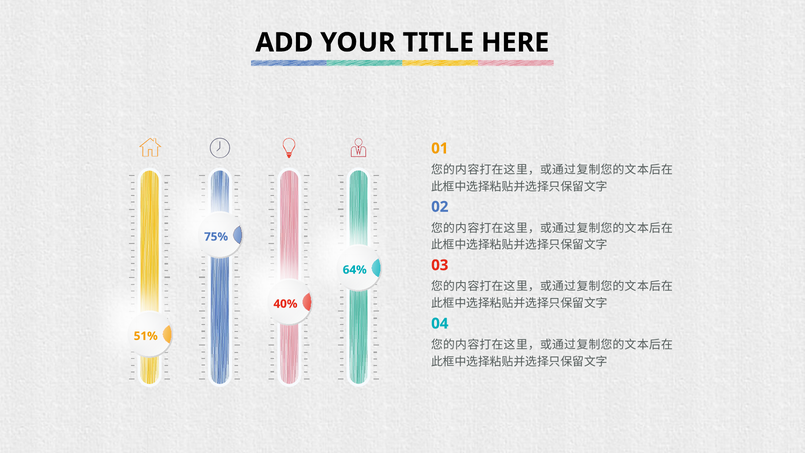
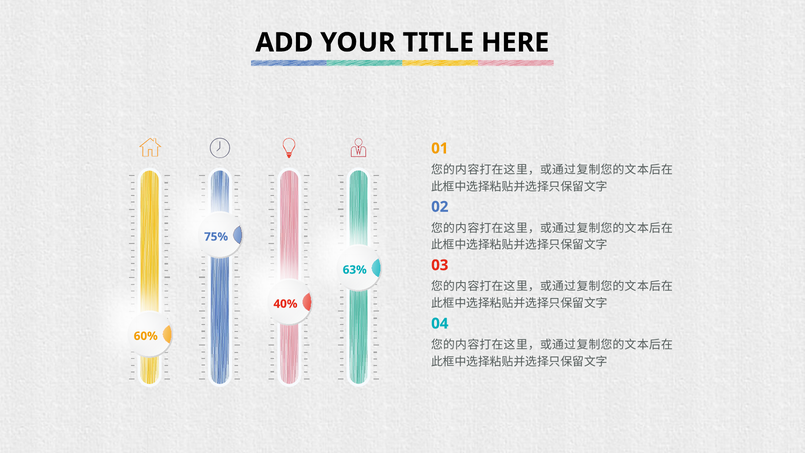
64%: 64% -> 63% (355, 270)
51%: 51% -> 60% (146, 336)
